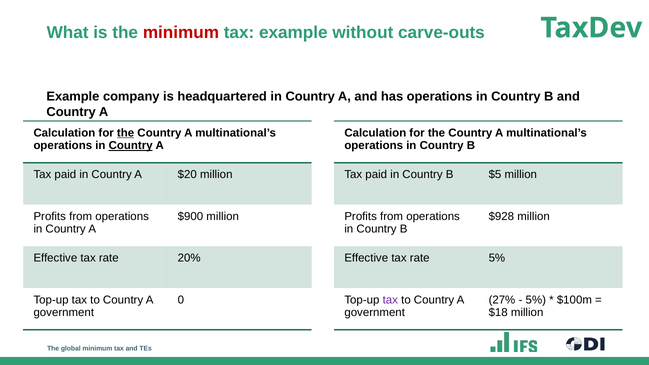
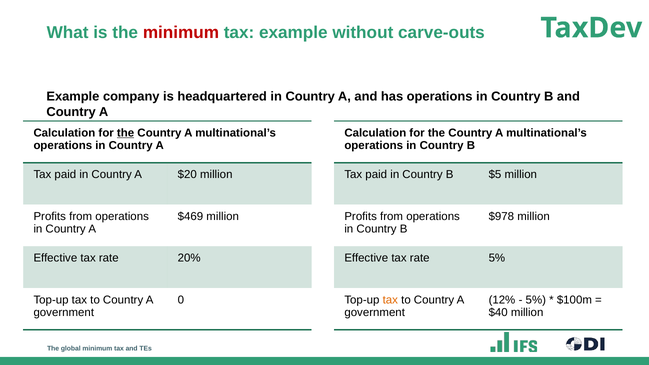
Country underline: present -> none (131, 146)
$900: $900 -> $469 (190, 216)
$928: $928 -> $978 (501, 216)
tax colour: purple -> orange (390, 300)
27%: 27% -> 12% (502, 300)
$18: $18 -> $40 (498, 313)
